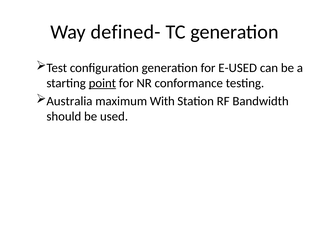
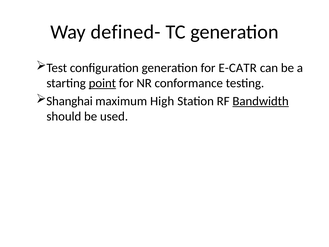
E-USED: E-USED -> E-CATR (238, 68)
Australia: Australia -> Shanghai (70, 101)
With: With -> High (162, 101)
Bandwidth underline: none -> present (261, 101)
